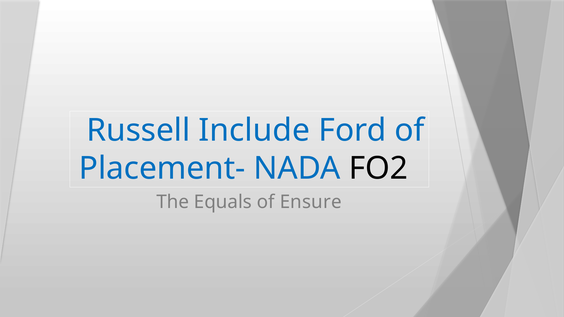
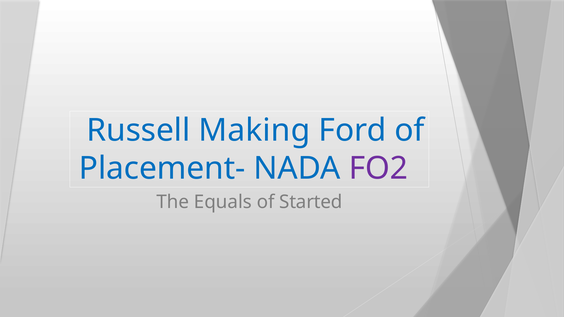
Include: Include -> Making (254, 130)
FO2 colour: black -> purple (378, 168)
Ensure: Ensure -> Started (311, 202)
